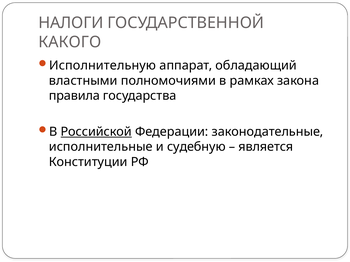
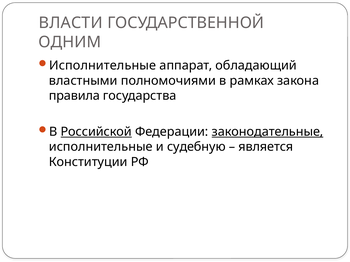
НАЛОГИ: НАЛОГИ -> ВЛАСТИ (71, 23)
КАКОГО: КАКОГО -> ОДНИМ (70, 42)
Исполнительную: Исполнительную -> Исполнительные (103, 66)
законодательные underline: none -> present (268, 132)
